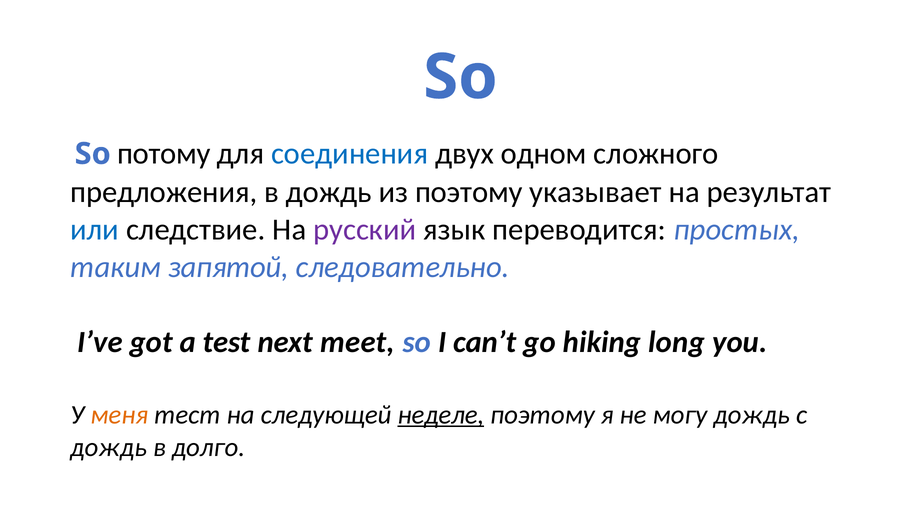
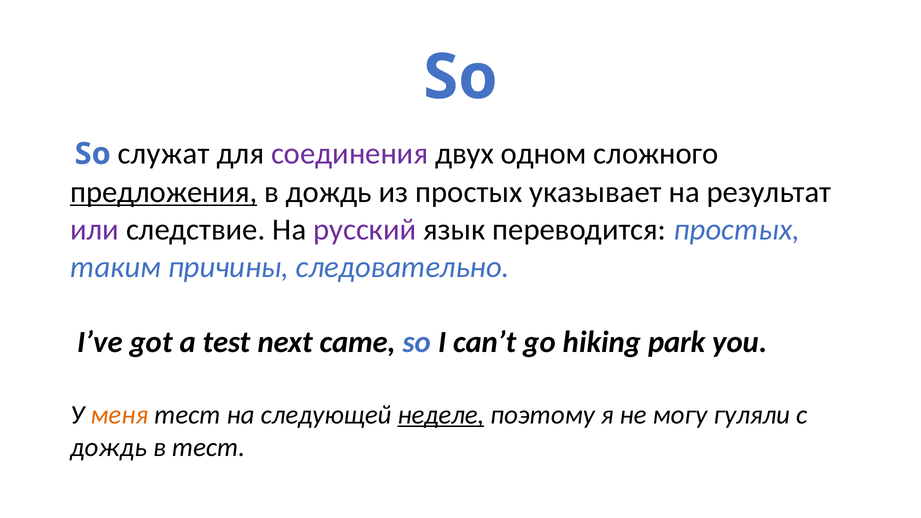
потому: потому -> служат (164, 154)
соединения colour: blue -> purple (350, 154)
предложения underline: none -> present (164, 192)
из поэтому: поэтому -> простых (469, 192)
или colour: blue -> purple (95, 230)
запятой: запятой -> причины (229, 267)
meet: meet -> came (358, 342)
long: long -> park (677, 342)
могу дождь: дождь -> гуляли (752, 415)
в долго: долго -> тест (209, 448)
